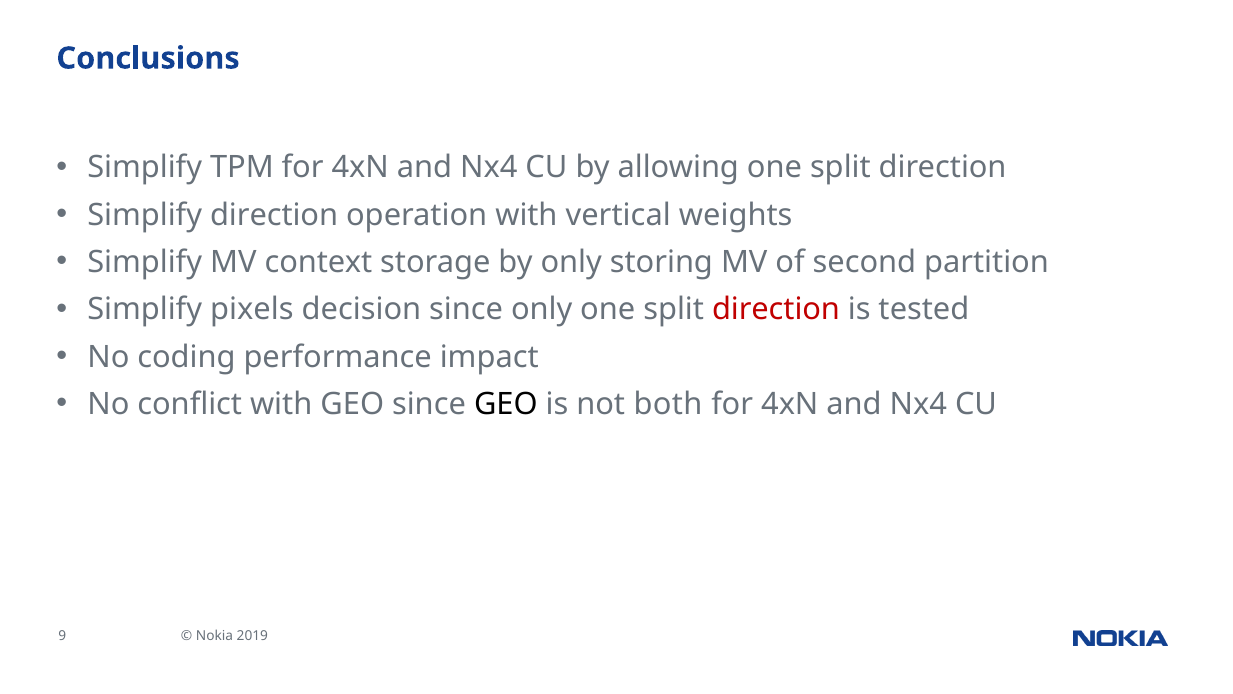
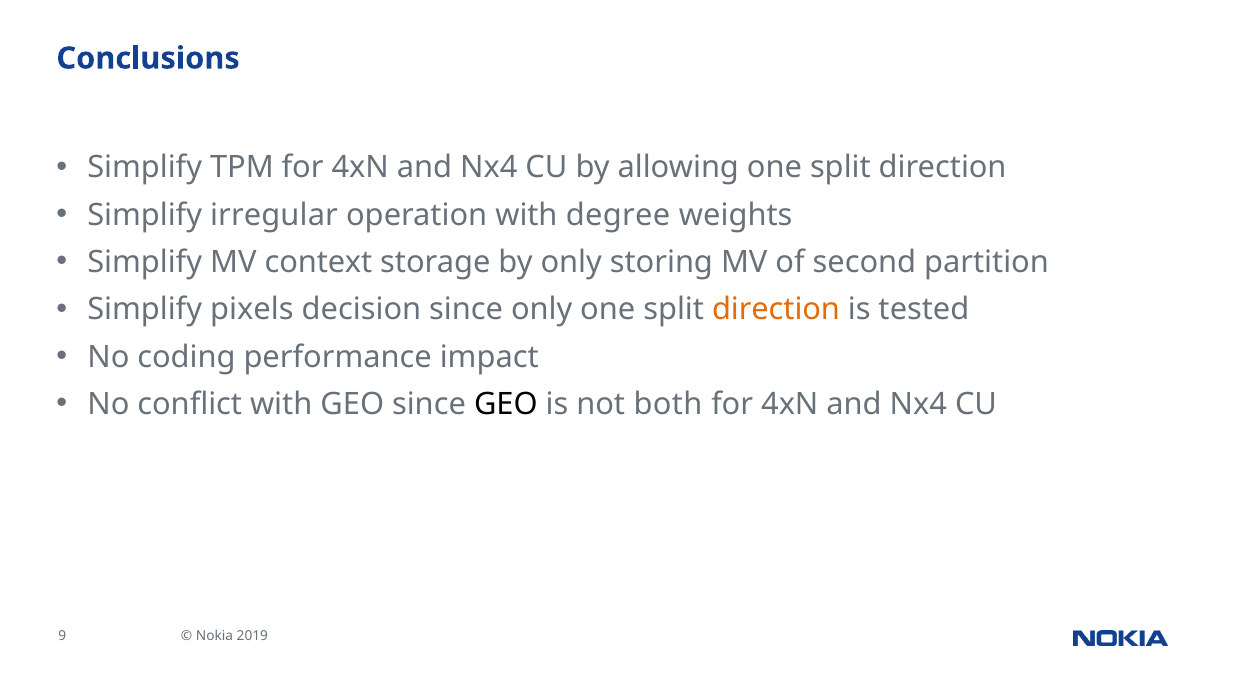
Simplify direction: direction -> irregular (274, 215)
vertical: vertical -> degree (618, 215)
direction colour: red -> orange (776, 309)
